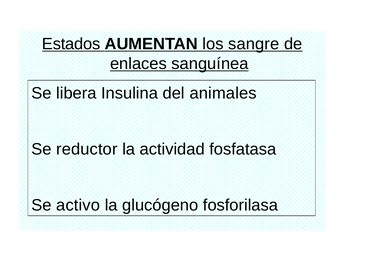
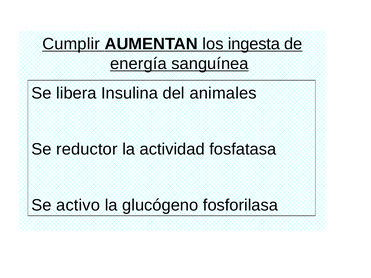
Estados: Estados -> Cumplir (71, 44)
sangre: sangre -> ingesta (254, 44)
enlaces: enlaces -> energía (138, 64)
